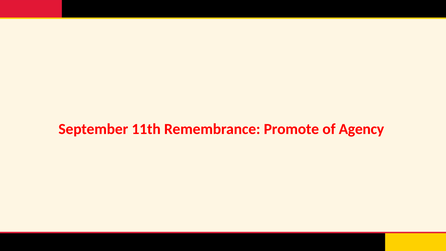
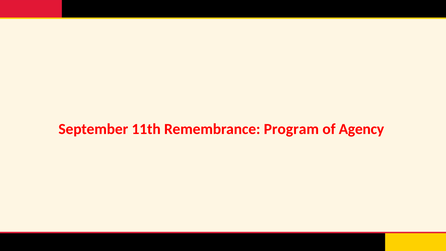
Promote: Promote -> Program (291, 129)
